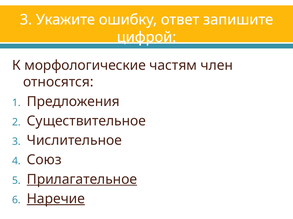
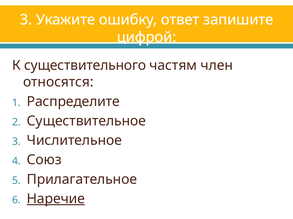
морфологические: морфологические -> существительного (85, 66)
Предложения: Предложения -> Распределите (73, 102)
Прилагательное underline: present -> none (82, 180)
